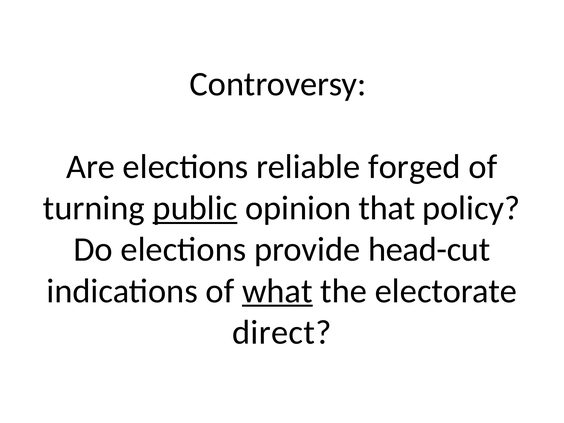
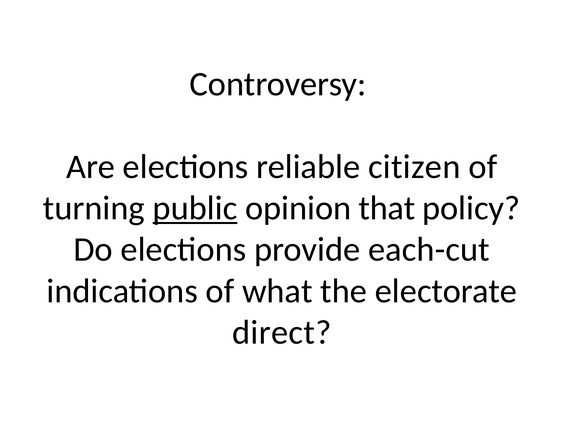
forged: forged -> citizen (414, 167)
head-cut: head-cut -> each-cut (429, 250)
what underline: present -> none (277, 291)
